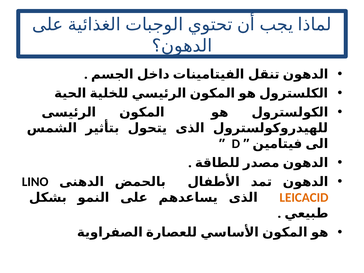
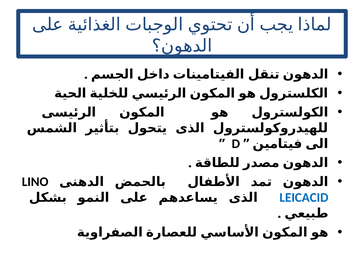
LEICACID colour: orange -> blue (304, 198)
